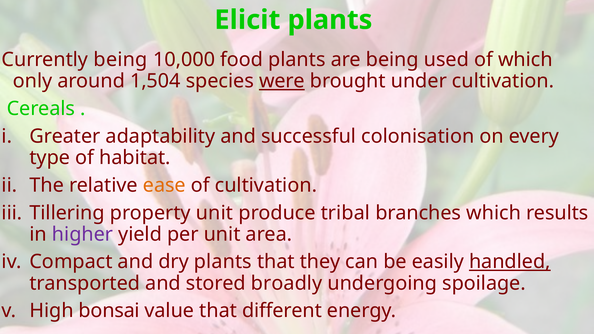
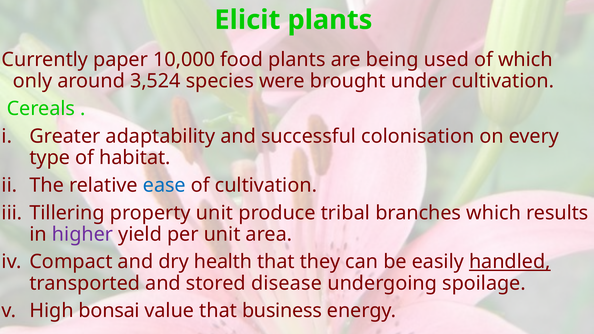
Currently being: being -> paper (121, 60)
1,504: 1,504 -> 3,524 (155, 81)
were underline: present -> none (282, 81)
ease colour: orange -> blue (164, 185)
dry plants: plants -> health (223, 262)
broadly: broadly -> disease (286, 283)
different: different -> business (282, 311)
